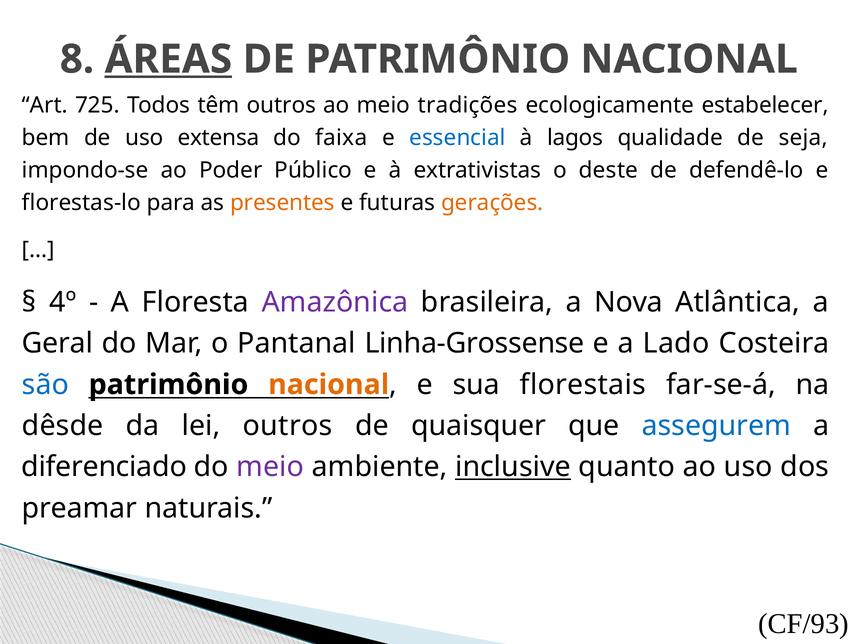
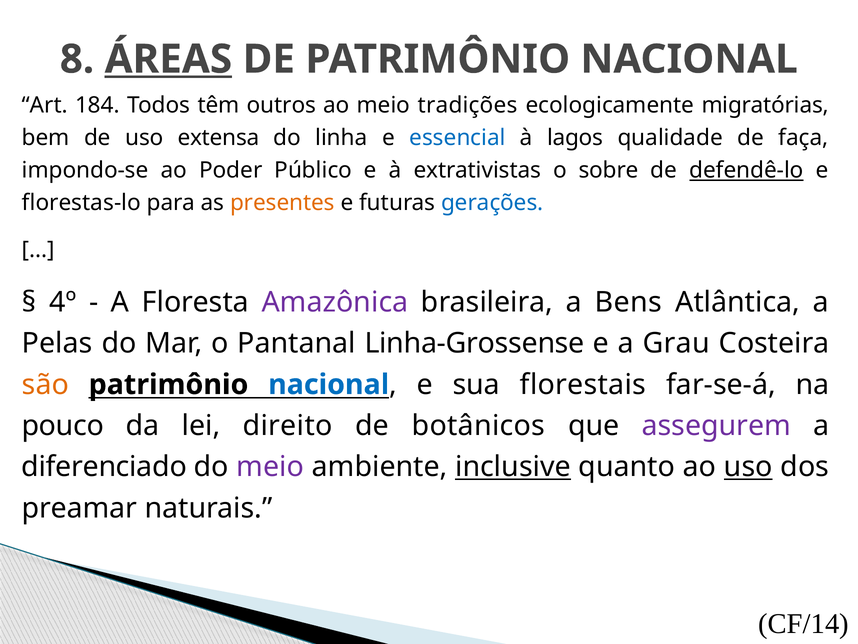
725: 725 -> 184 (97, 105)
estabelecer: estabelecer -> migratórias (765, 105)
faixa: faixa -> linha (341, 138)
seja: seja -> faça (803, 138)
deste: deste -> sobre (609, 170)
defendê-lo underline: none -> present (746, 170)
gerações colour: orange -> blue (492, 203)
Nova: Nova -> Bens (628, 302)
Geral: Geral -> Pelas (57, 343)
Lado: Lado -> Grau (676, 343)
são colour: blue -> orange (45, 384)
nacional colour: orange -> blue (329, 384)
dêsde: dêsde -> pouco (63, 426)
lei outros: outros -> direito (288, 426)
quaisquer: quaisquer -> botânicos (478, 426)
assegurem colour: blue -> purple (716, 426)
uso underline: none -> present (748, 467)
CF/93: CF/93 -> CF/14 (804, 624)
